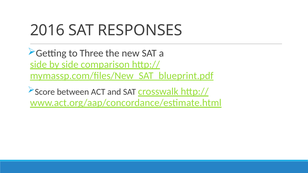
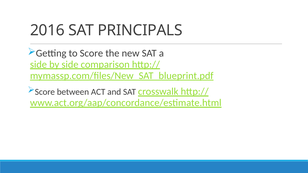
RESPONSES: RESPONSES -> PRINCIPALS (140, 30)
to Three: Three -> Score (91, 53)
